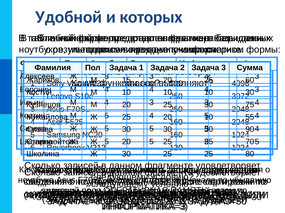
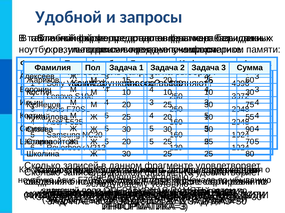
которых: которых -> запросы (151, 17)
формы: формы -> памяти (263, 50)
